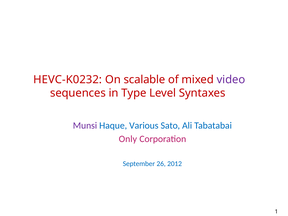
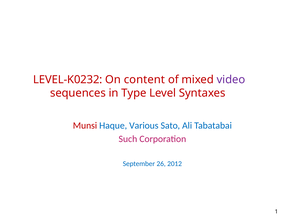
HEVC-K0232: HEVC-K0232 -> LEVEL-K0232 (68, 80)
scalable: scalable -> content (144, 80)
Munsi colour: purple -> red (85, 125)
Only: Only -> Such (128, 139)
